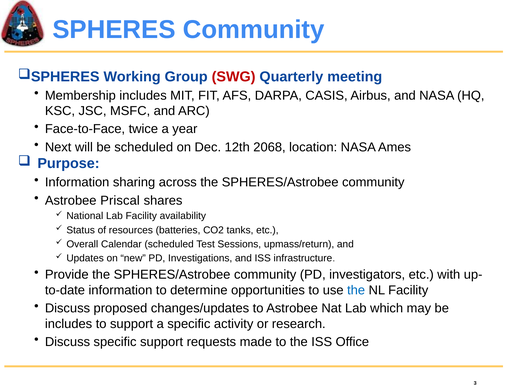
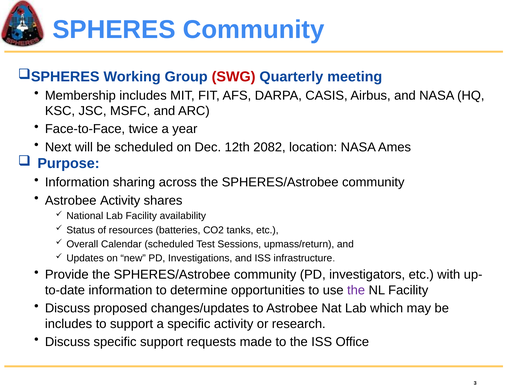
2068: 2068 -> 2082 (269, 147)
Astrobee Priscal: Priscal -> Activity (120, 200)
the colour: blue -> purple (356, 290)
